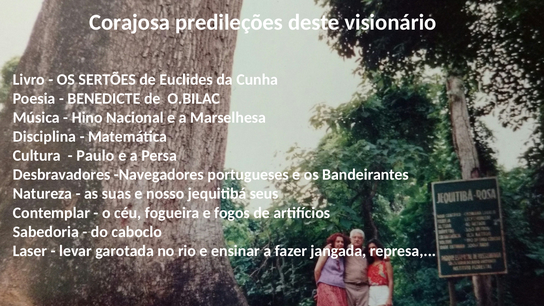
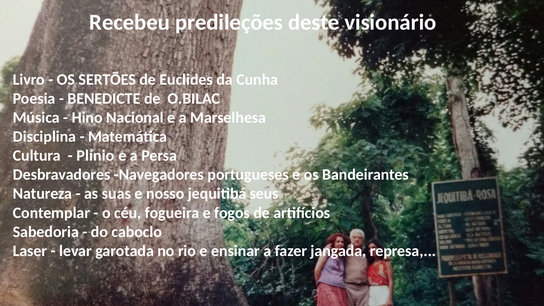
Corajosa: Corajosa -> Recebeu (130, 22)
Paulo: Paulo -> Plínio (95, 156)
